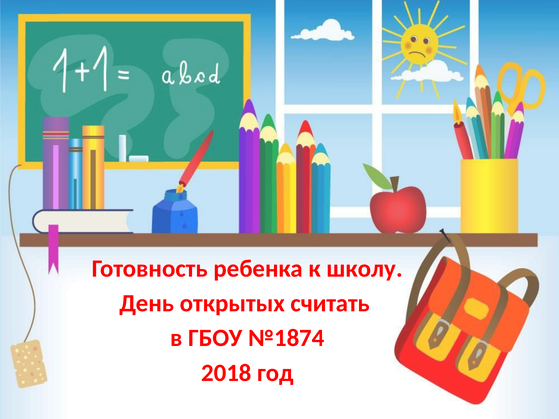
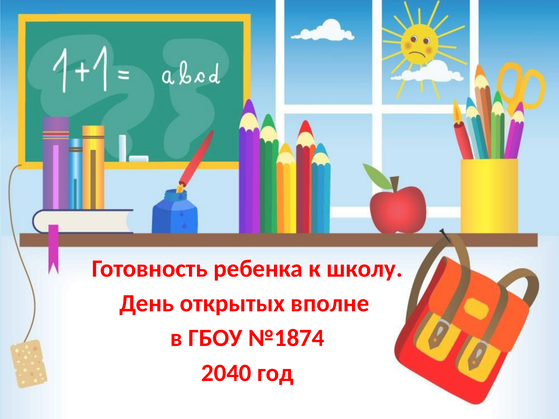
считать: считать -> вполне (330, 304)
2018: 2018 -> 2040 (226, 373)
